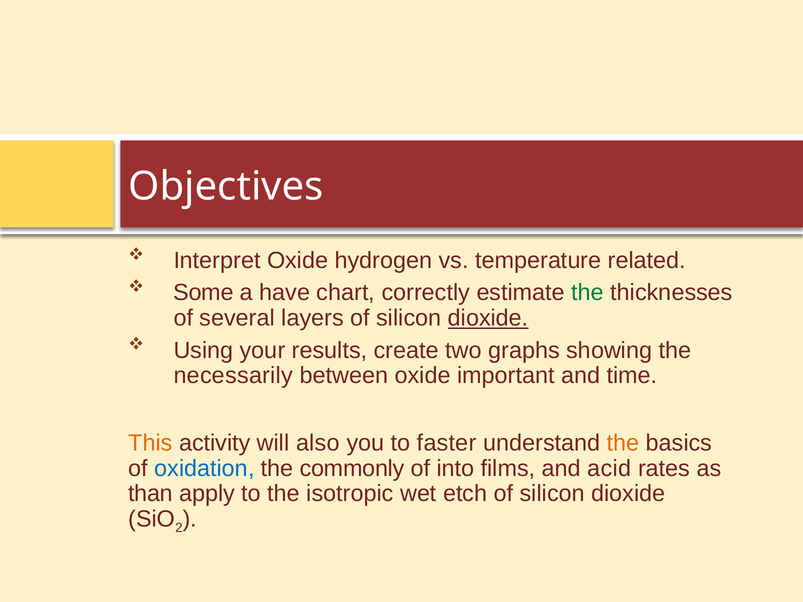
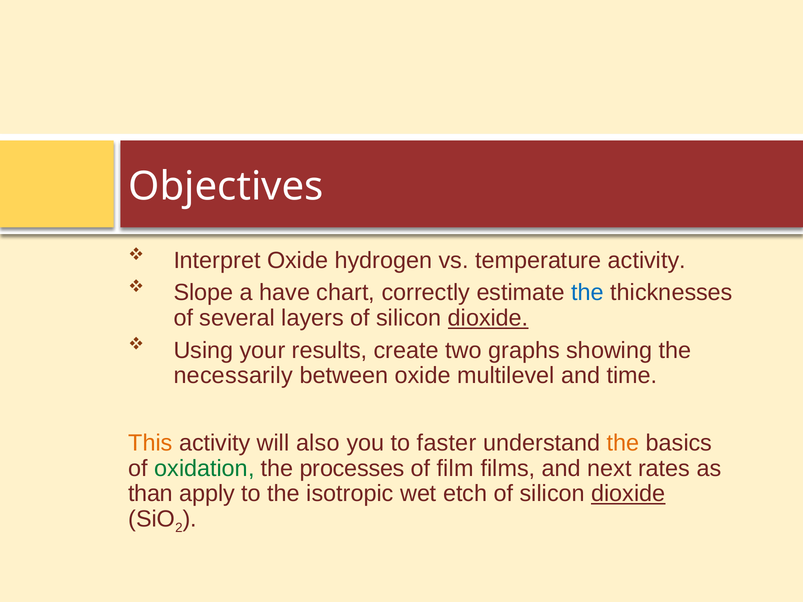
temperature related: related -> activity (647, 261)
Some: Some -> Slope (203, 293)
the colour: green -> blue (588, 293)
important: important -> multilevel (506, 376)
oxidation colour: blue -> green (204, 468)
commonly: commonly -> processes (352, 468)
into: into -> film (455, 468)
acid: acid -> next (609, 468)
dioxide underline: none -> present (628, 494)
